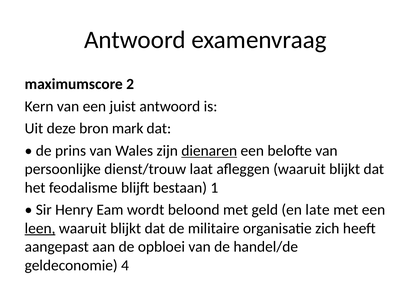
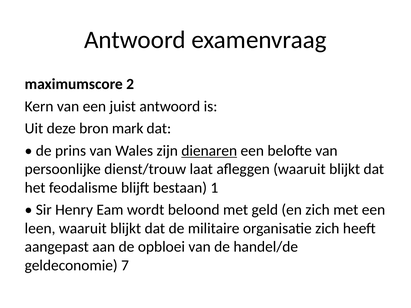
en late: late -> zich (318, 210)
leen underline: present -> none (40, 229)
4: 4 -> 7 (125, 266)
